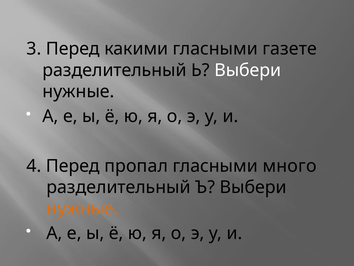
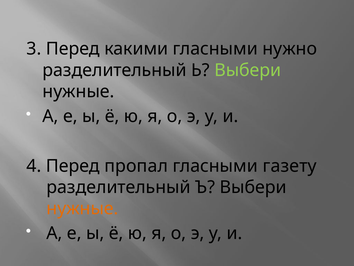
газете: газете -> нужно (290, 49)
Выбери colour: white -> light green (248, 70)
много: много -> газету (290, 166)
